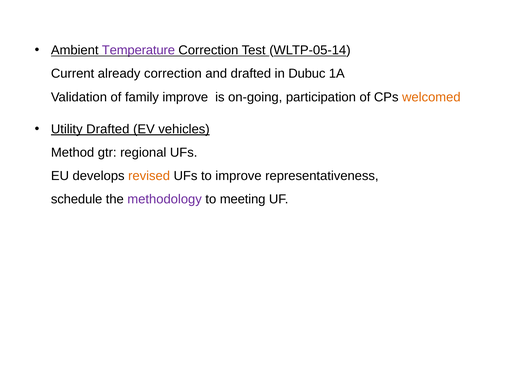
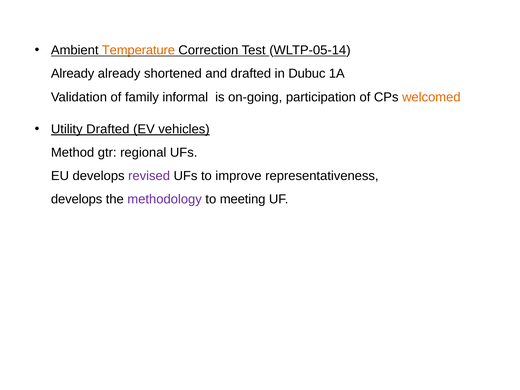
Temperature colour: purple -> orange (138, 50)
Current: Current -> Already (73, 74)
already correction: correction -> shortened (173, 74)
family improve: improve -> informal (185, 97)
revised colour: orange -> purple (149, 176)
schedule: schedule -> develops (77, 199)
